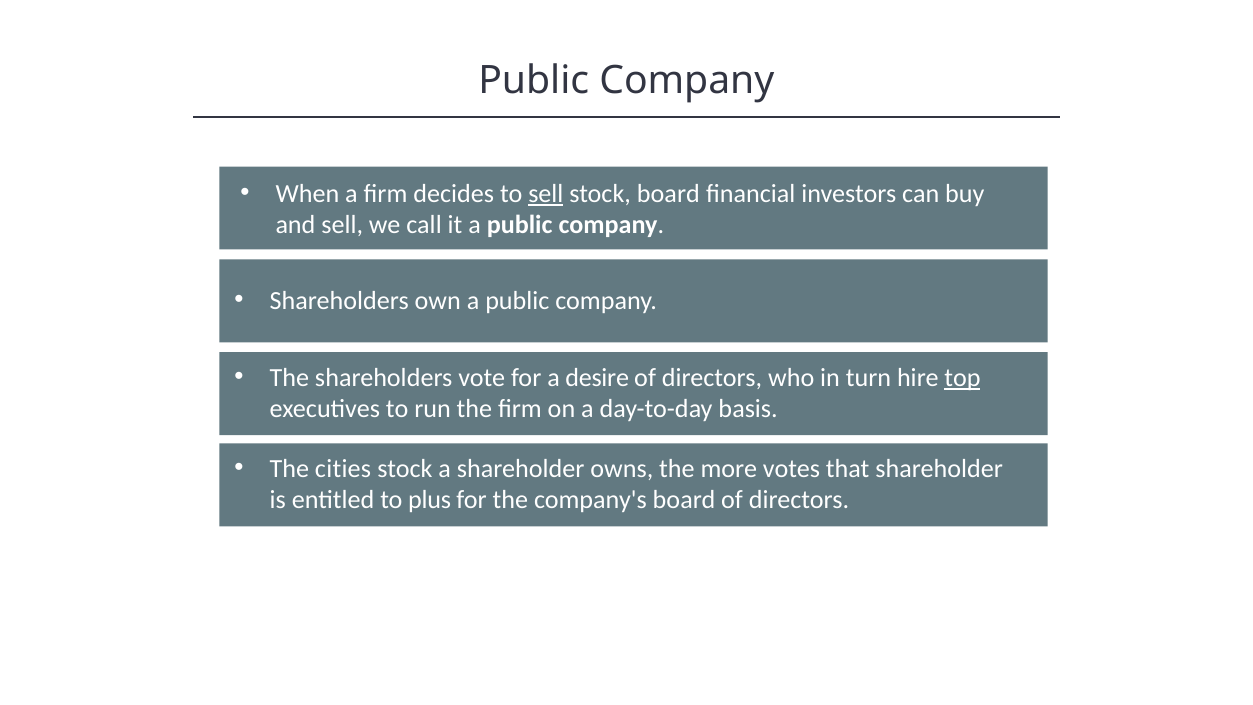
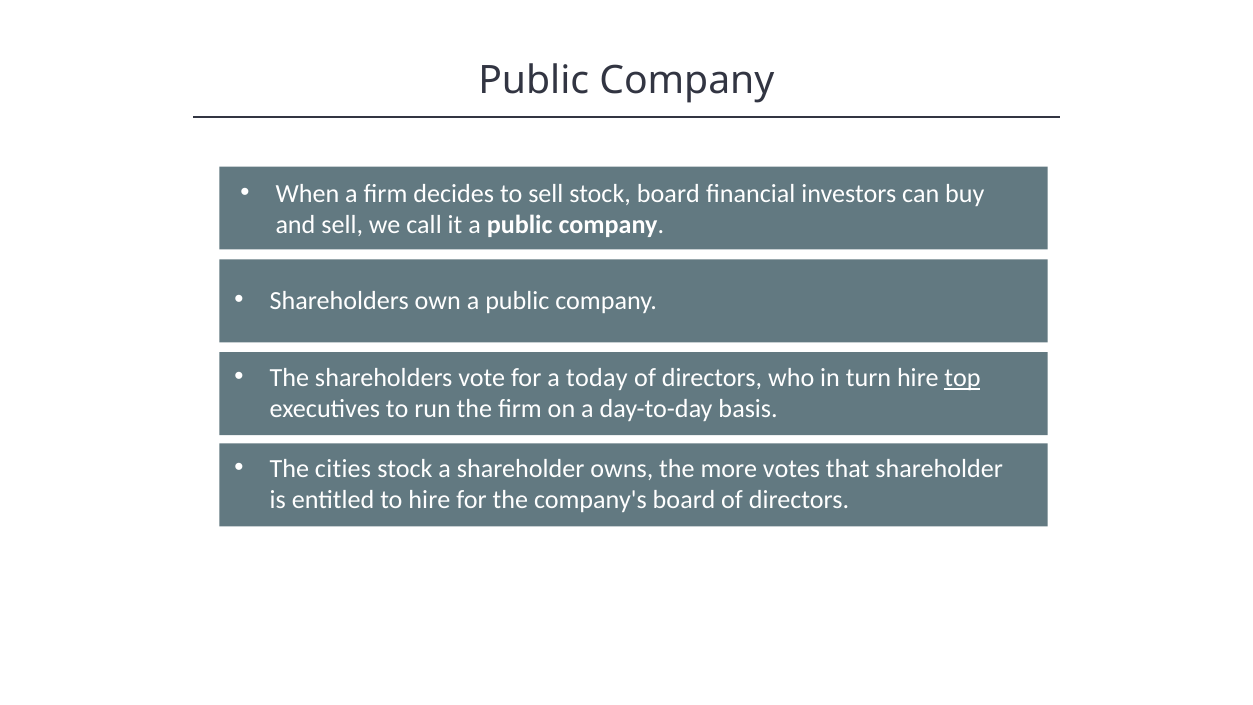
sell underline: present -> none (546, 194)
desire: desire -> today (597, 377)
to plus: plus -> hire (429, 500)
